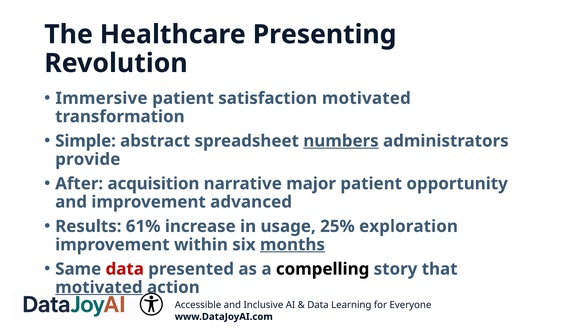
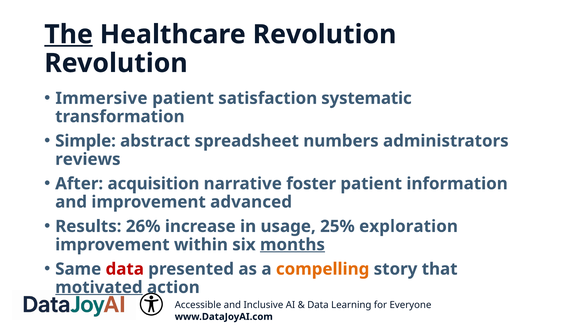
The underline: none -> present (69, 34)
Healthcare Presenting: Presenting -> Revolution (325, 34)
satisfaction motivated: motivated -> systematic (366, 98)
numbers underline: present -> none (341, 141)
provide: provide -> reviews (88, 159)
major: major -> foster (311, 184)
opportunity: opportunity -> information (457, 184)
61%: 61% -> 26% (143, 226)
compelling colour: black -> orange (323, 269)
